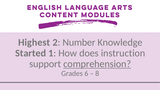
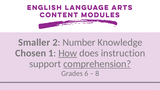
Highest: Highest -> Smaller (34, 42)
Started: Started -> Chosen (31, 53)
How underline: none -> present (68, 53)
